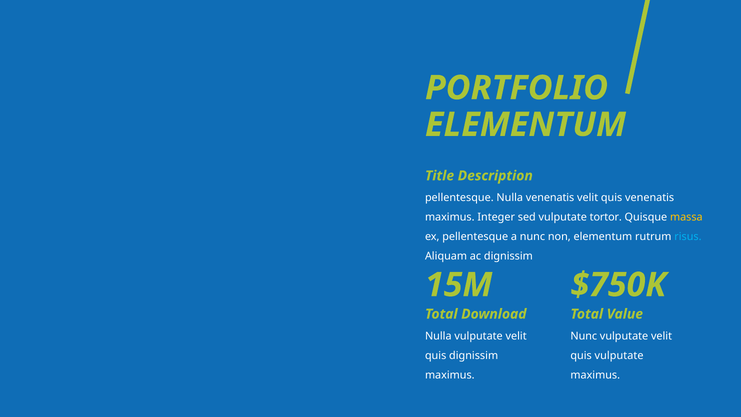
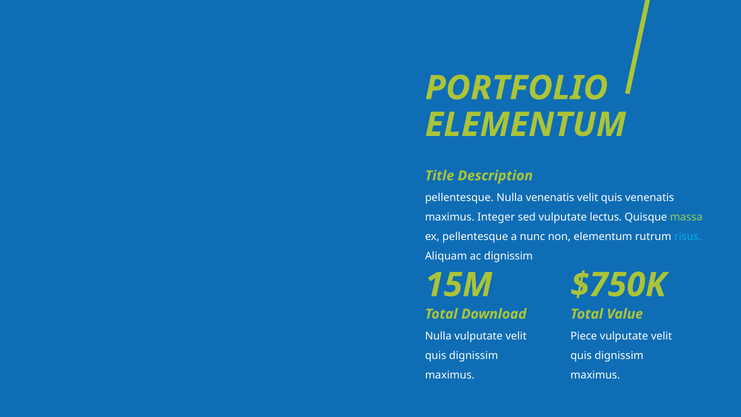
tortor: tortor -> lectus (606, 217)
massa colour: yellow -> light green (686, 217)
Nunc: Nunc -> Piece (584, 336)
vulputate: vulputate -> dignissim (619, 356)
